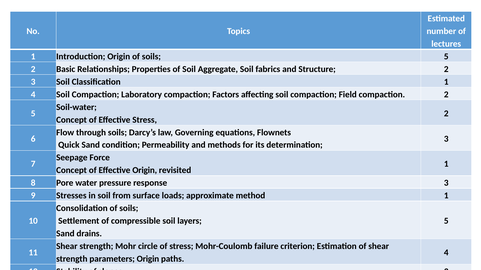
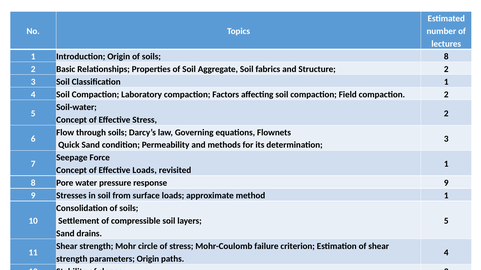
soils 5: 5 -> 8 (446, 57)
Effective Origin: Origin -> Loads (145, 171)
response 3: 3 -> 9 (446, 183)
